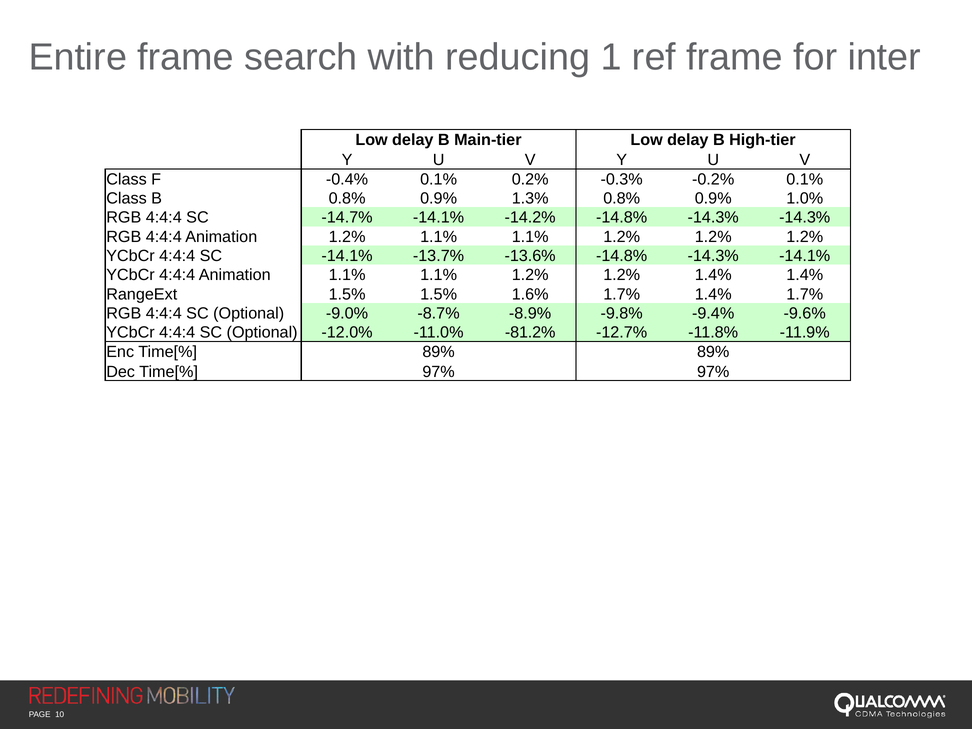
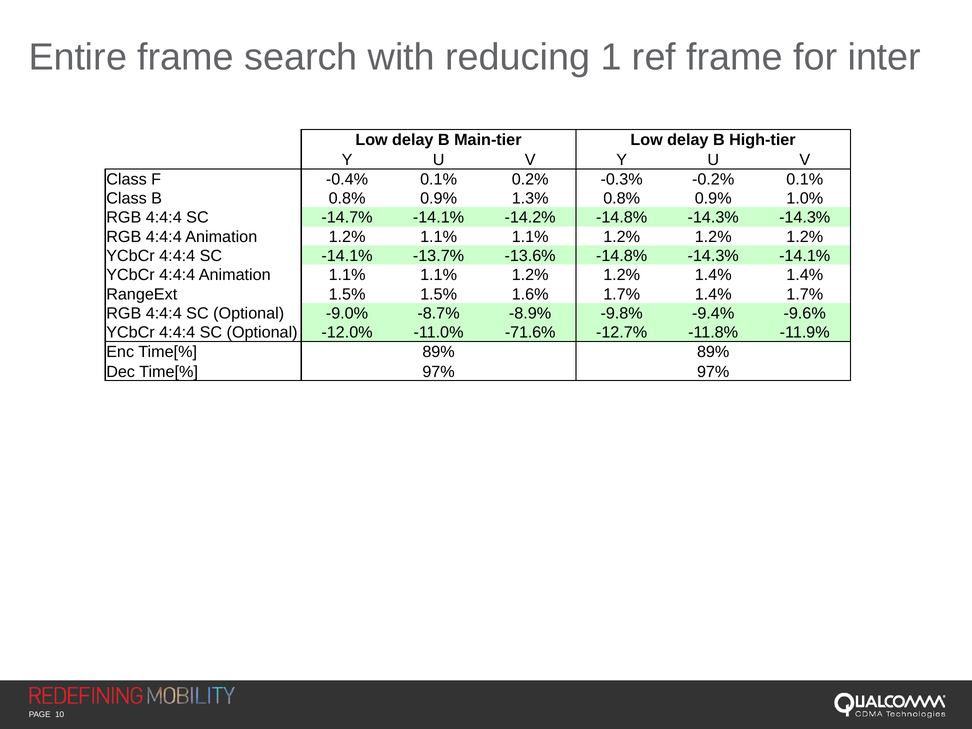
-81.2%: -81.2% -> -71.6% (530, 333)
